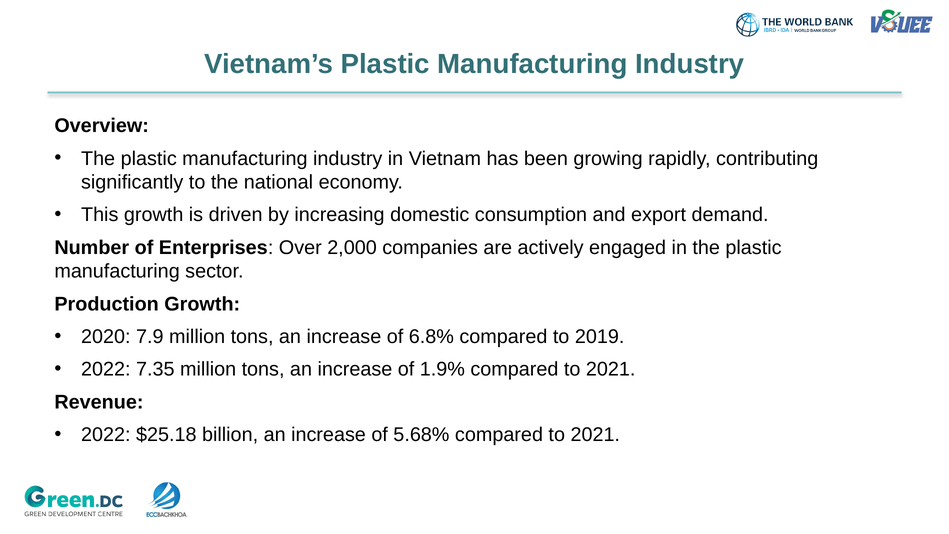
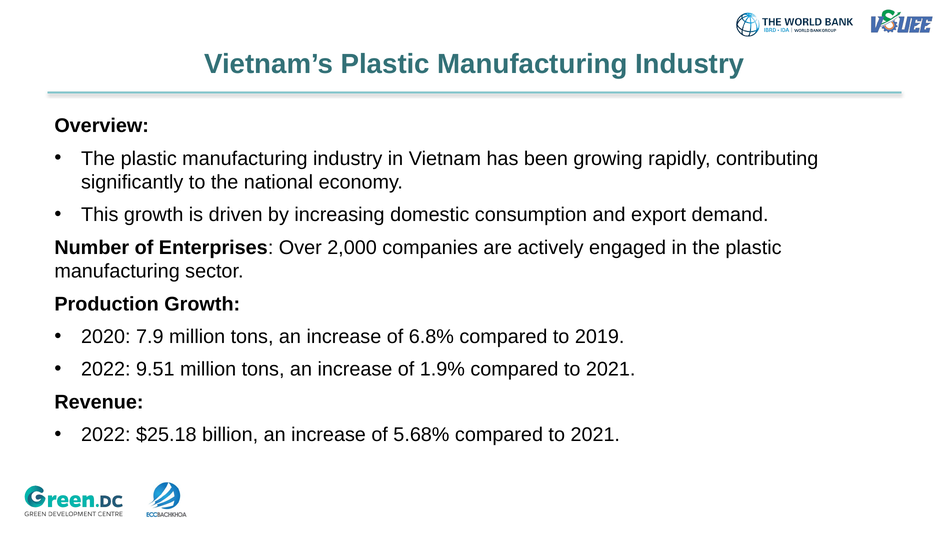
7.35: 7.35 -> 9.51 (155, 369)
